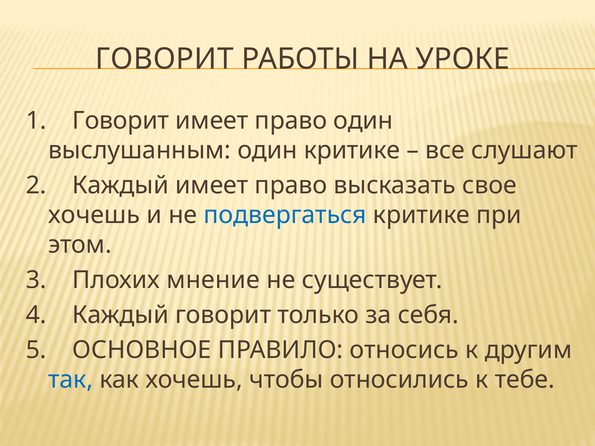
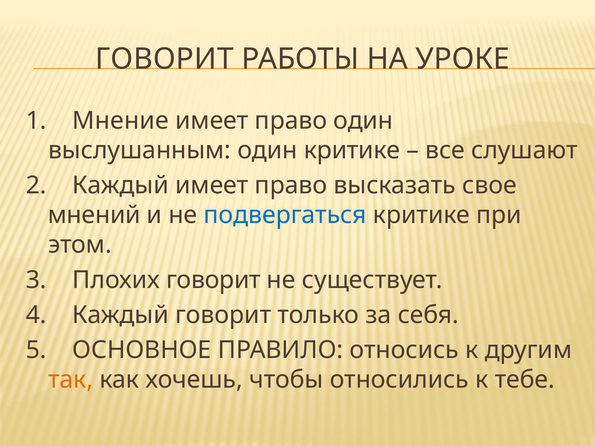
1 Говорит: Говорит -> Мнение (121, 121)
хочешь: хочешь -> мнений (94, 215)
Плохих мнение: мнение -> говорит (213, 280)
так colour: blue -> orange (71, 380)
